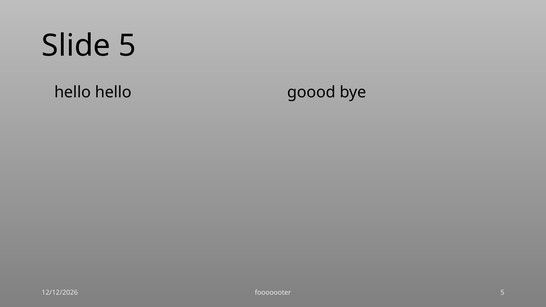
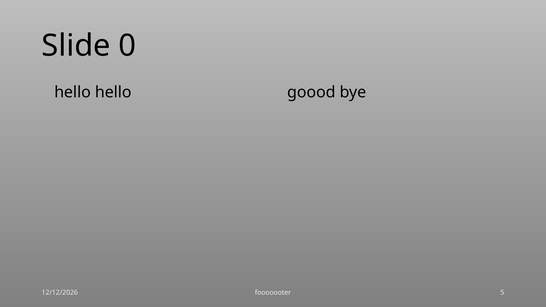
Slide 5: 5 -> 0 (127, 46)
